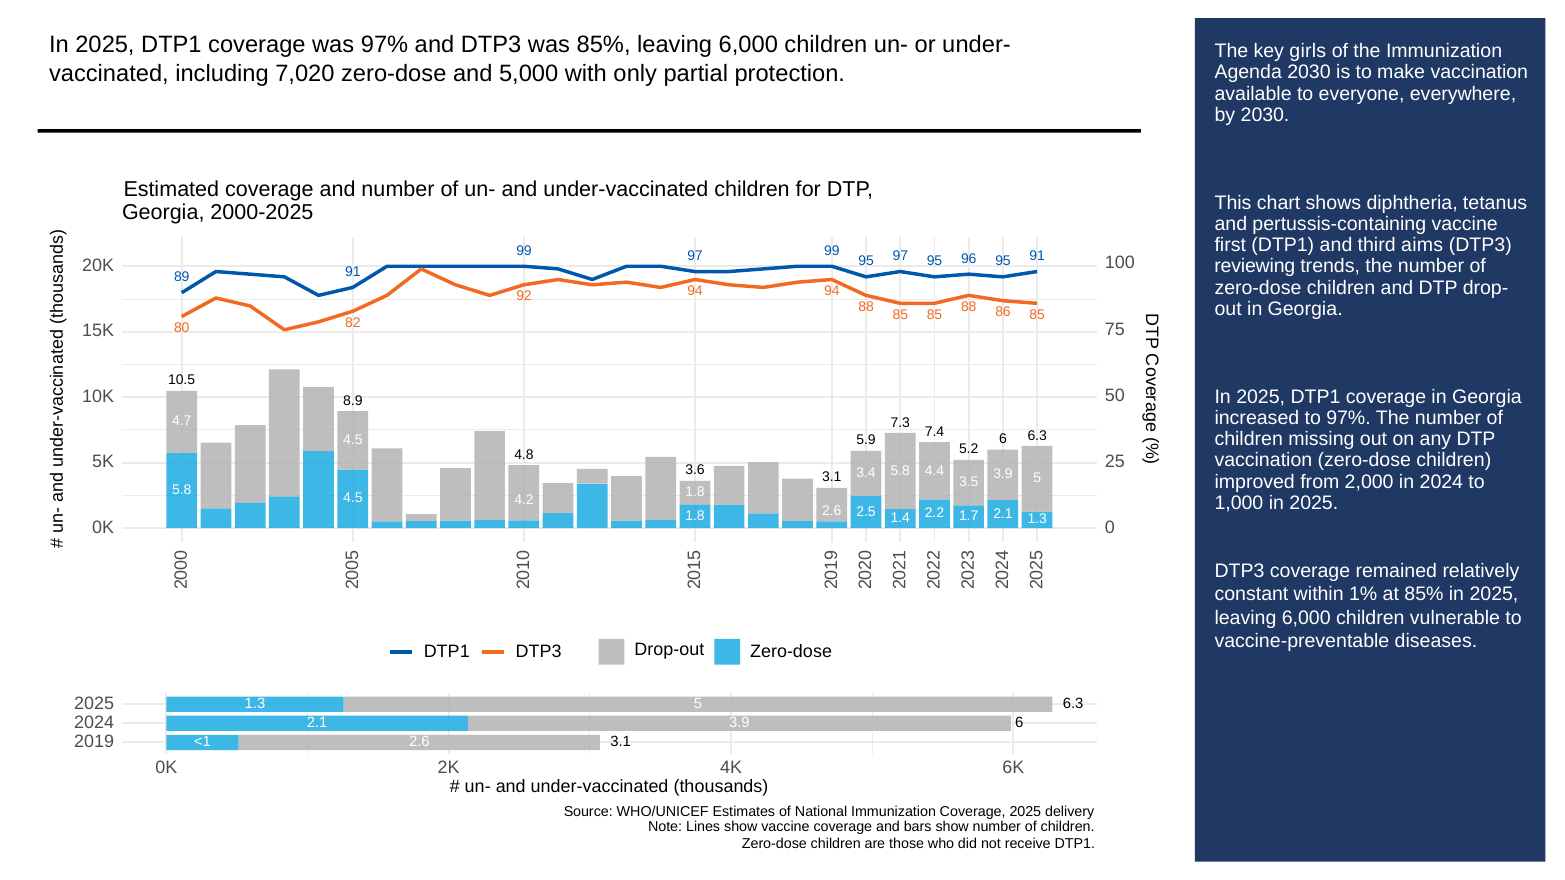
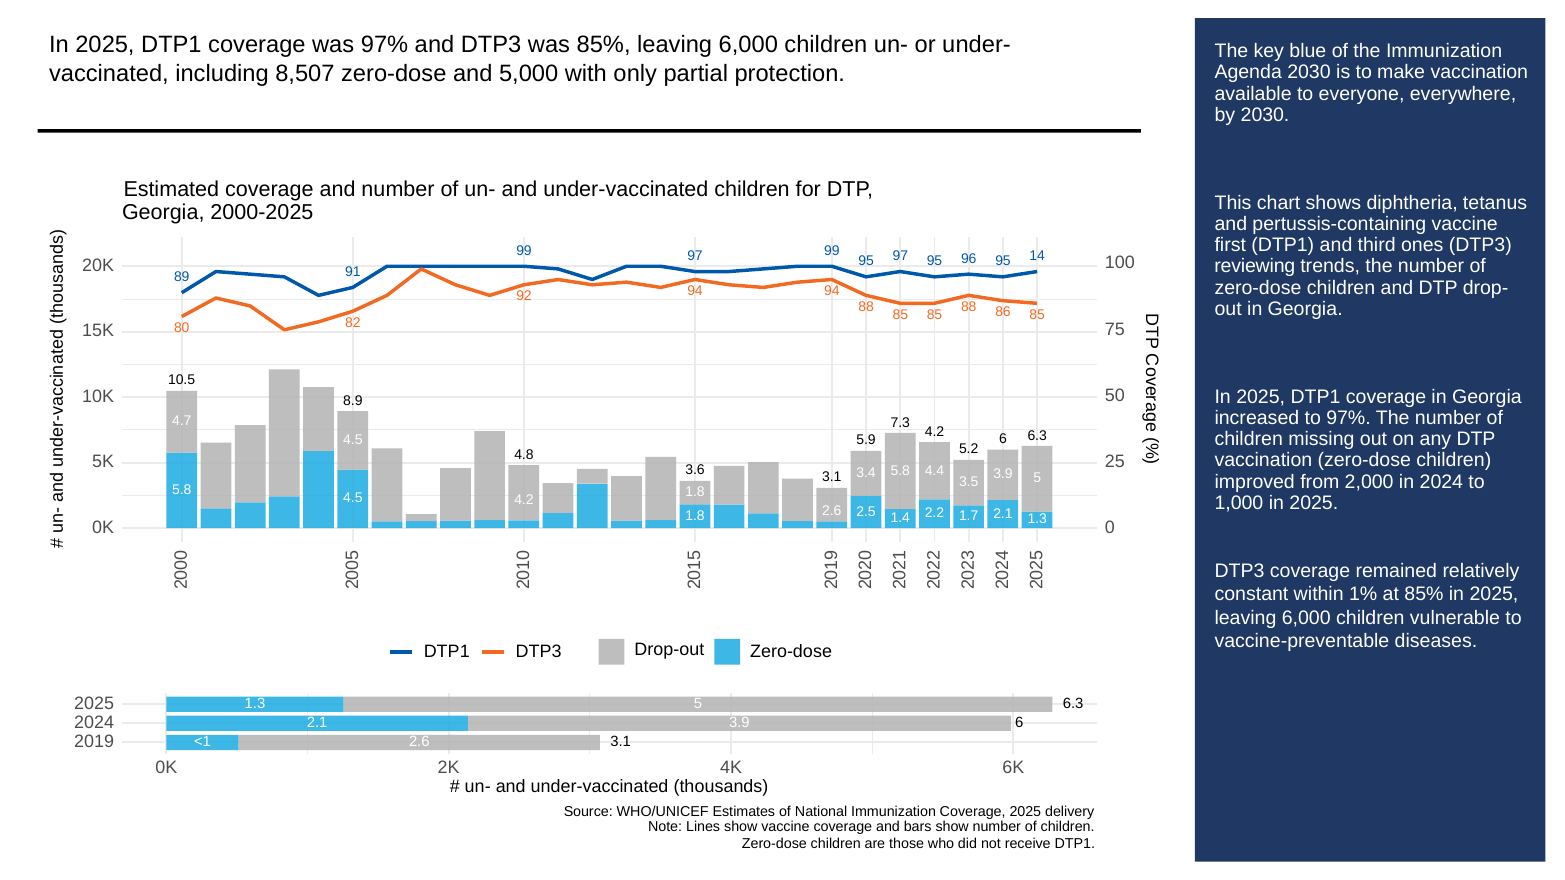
girls: girls -> blue (1308, 51)
7,020: 7,020 -> 8,507 (305, 73)
aims: aims -> ones (1422, 245)
95 91: 91 -> 14 (1037, 256)
7.4: 7.4 -> 4.2 (935, 432)
